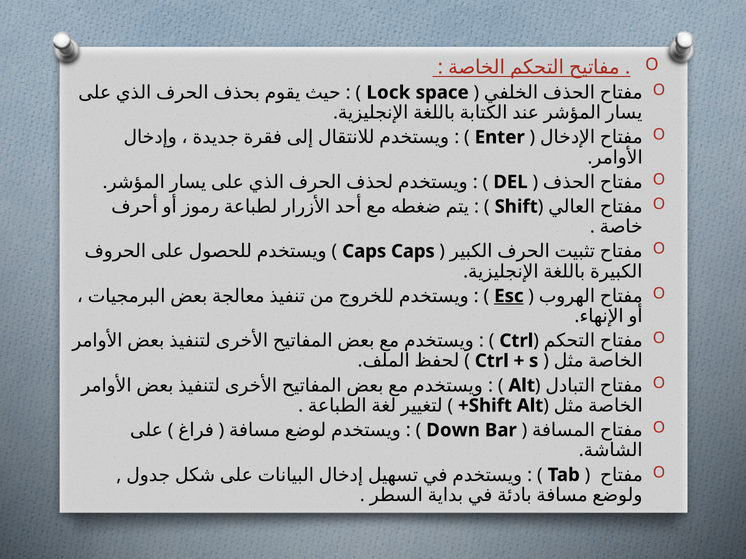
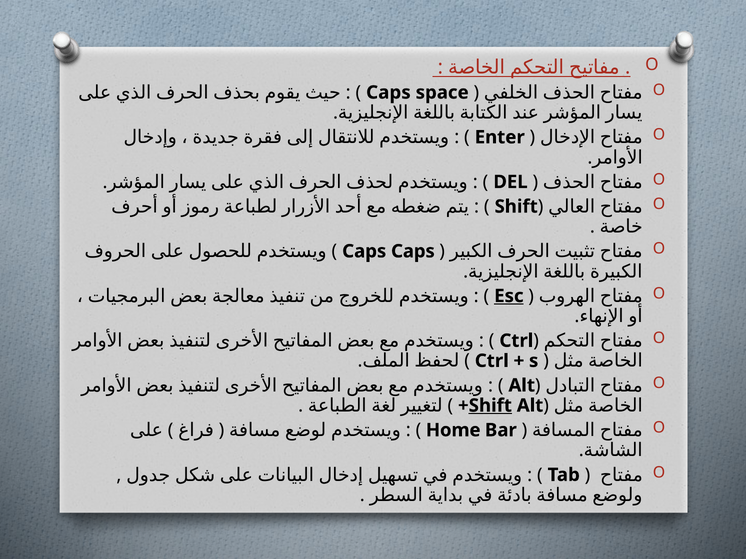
Lock: Lock -> Caps (388, 93)
Shift underline: none -> present (490, 406)
Down: Down -> Home (453, 431)
